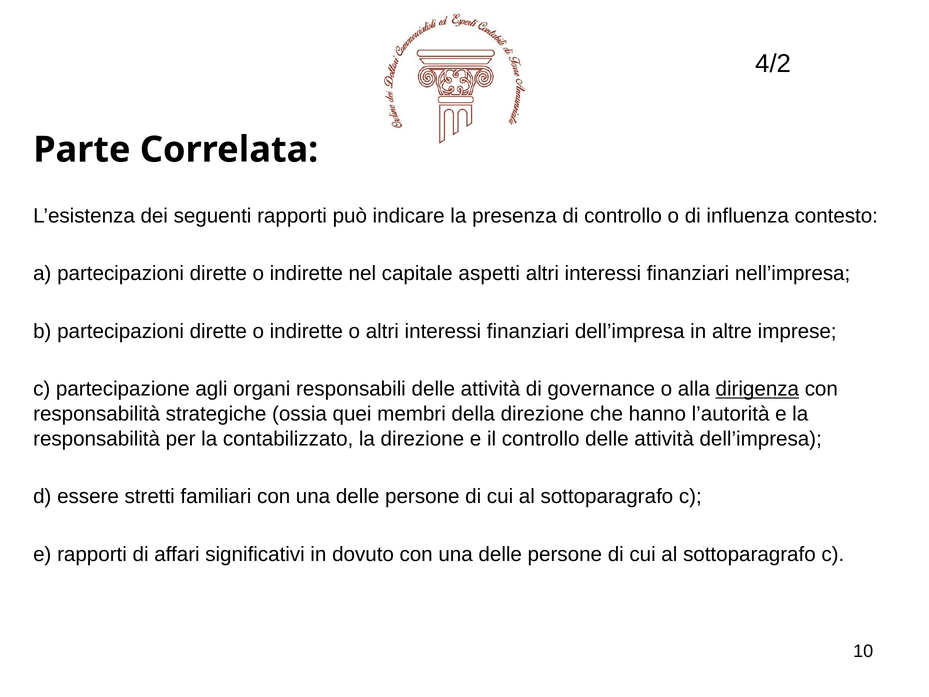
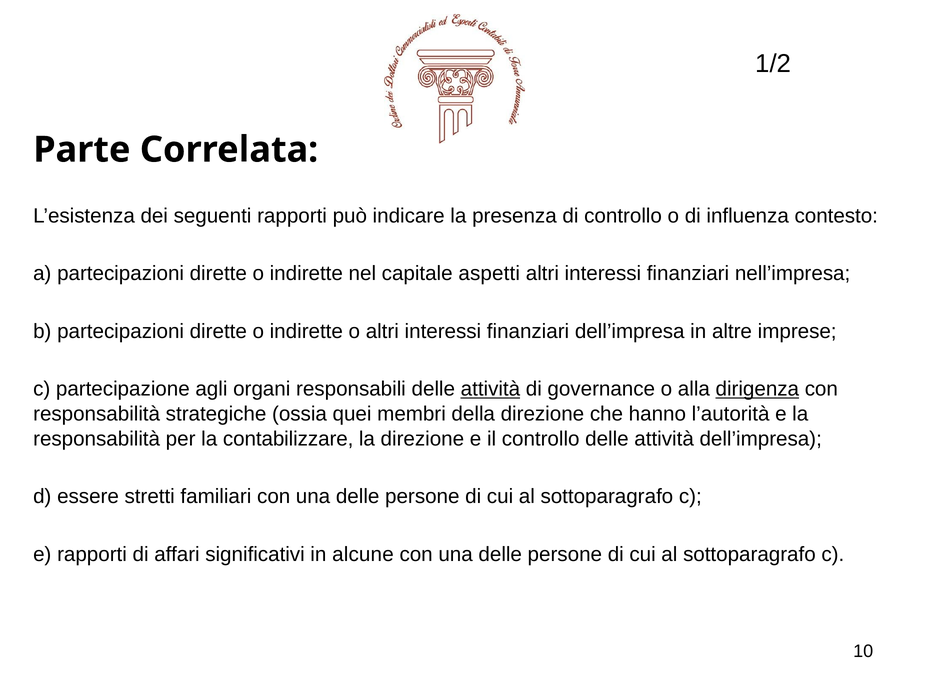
4/2: 4/2 -> 1/2 (773, 63)
attività underline: none -> present (490, 389)
contabilizzato: contabilizzato -> contabilizzare (288, 439)
dovuto: dovuto -> alcune (363, 554)
